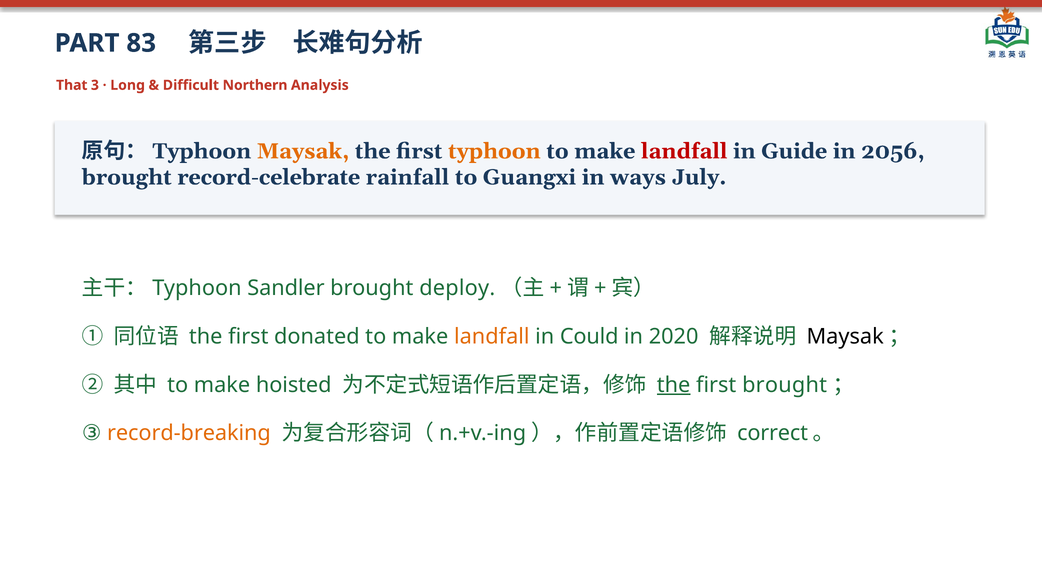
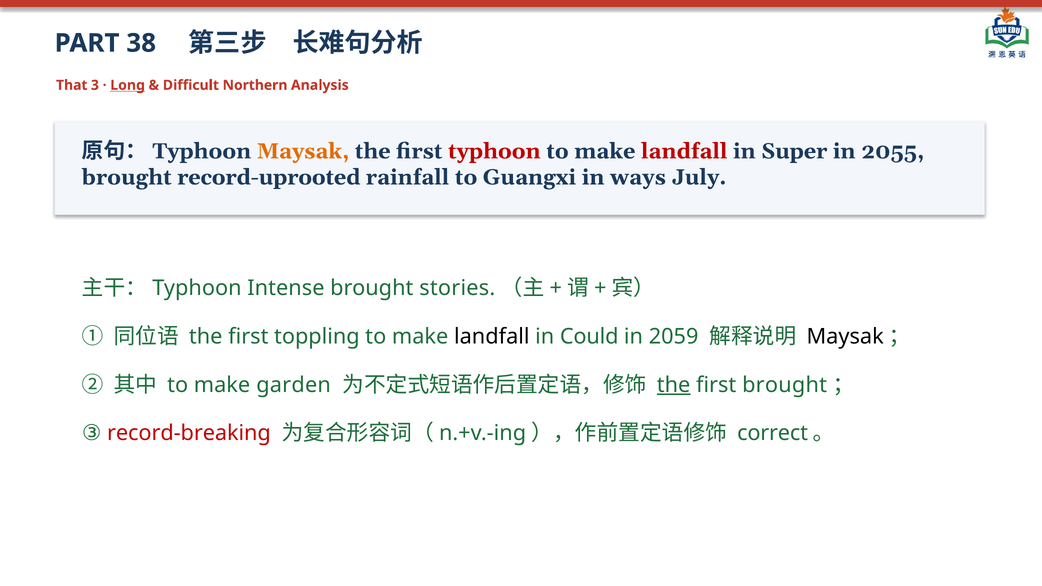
83: 83 -> 38 (141, 43)
Long underline: none -> present (128, 85)
typhoon colour: orange -> red (494, 151)
Guide: Guide -> Super (794, 151)
2056: 2056 -> 2055 (893, 151)
record-celebrate: record-celebrate -> record-uprooted (269, 177)
Sandler: Sandler -> Intense (286, 288)
deploy: deploy -> stories (457, 288)
donated: donated -> toppling (317, 336)
landfall colour: orange -> black (492, 336)
2020: 2020 -> 2059 (674, 336)
hoisted: hoisted -> garden (294, 385)
record-breaking colour: orange -> red (189, 433)
